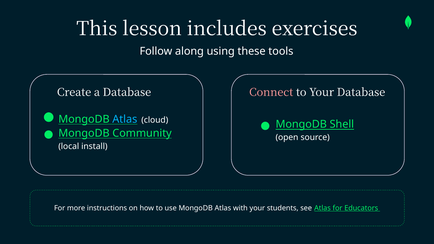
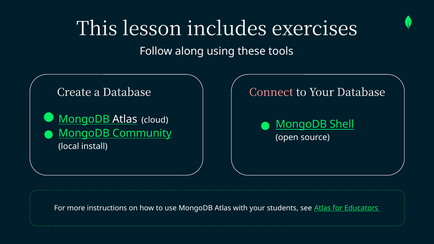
Atlas colour: light blue -> white (125, 119)
